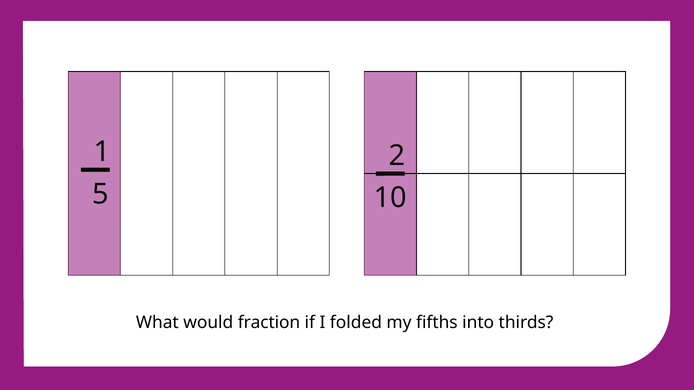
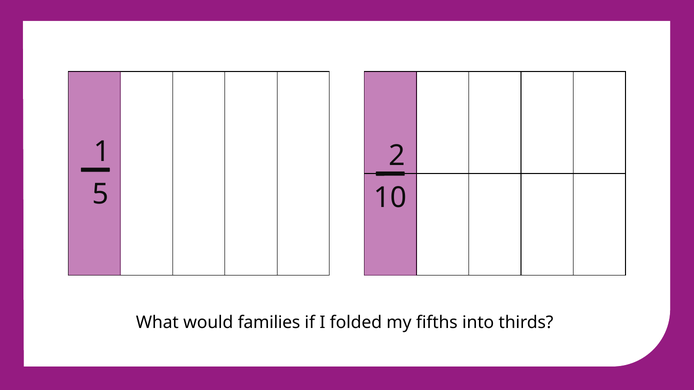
fraction: fraction -> families (269, 323)
